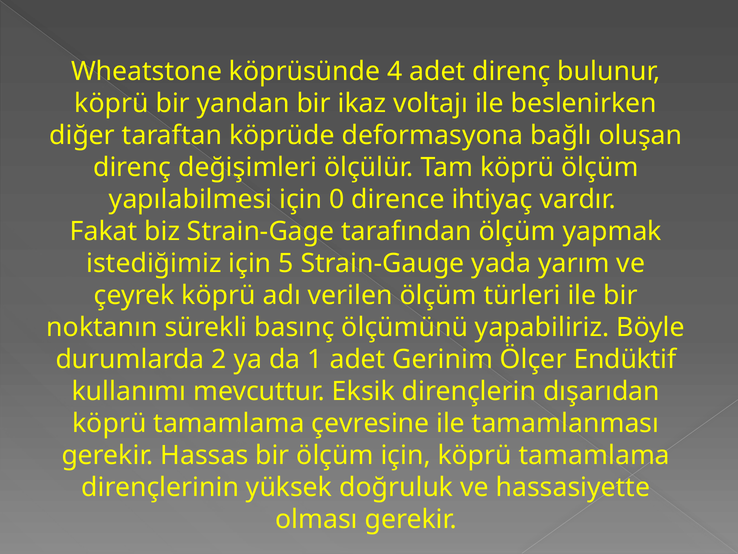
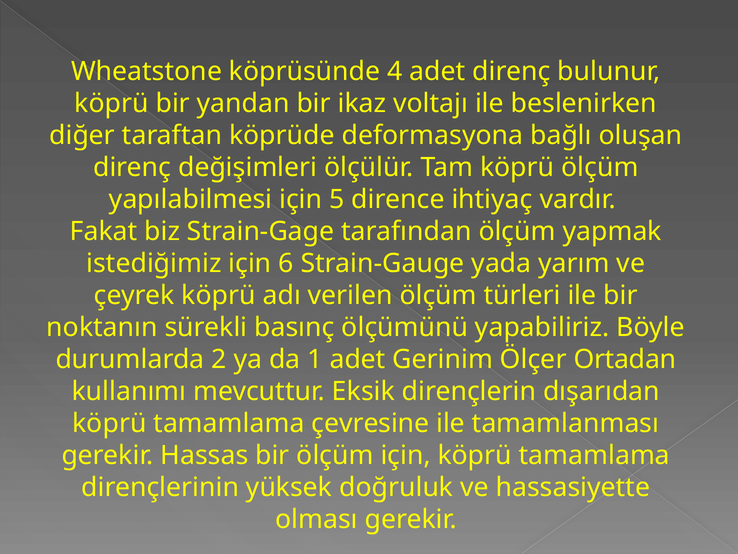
0: 0 -> 5 (337, 199)
5: 5 -> 6 (286, 263)
Endüktif: Endüktif -> Ortadan (625, 359)
